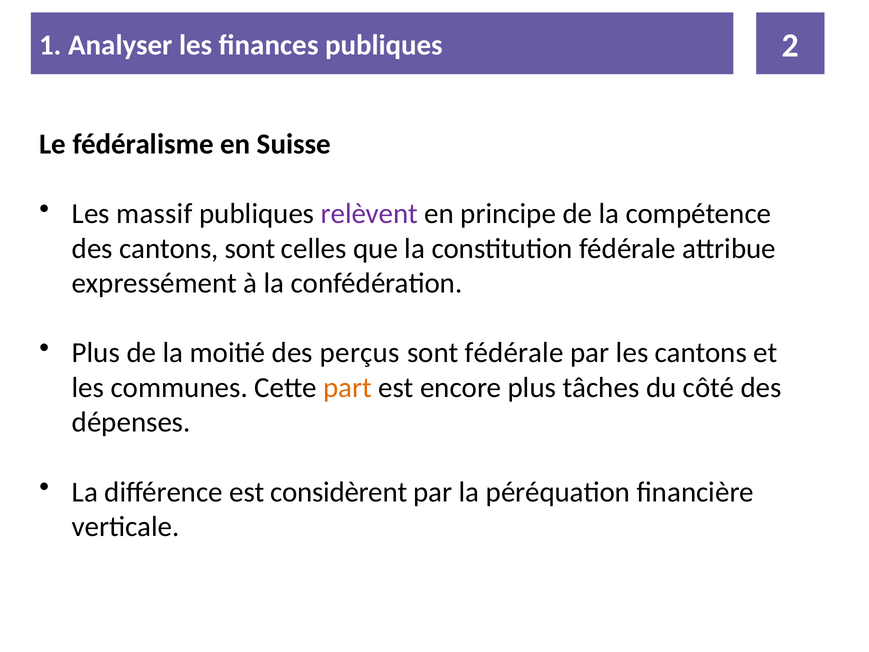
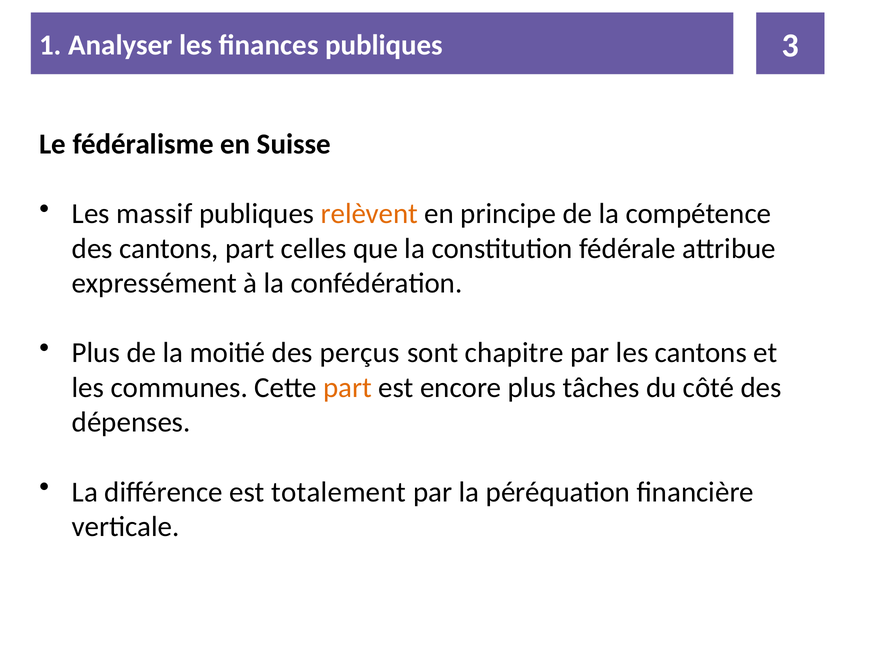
2: 2 -> 3 (790, 46)
relèvent colour: purple -> orange (369, 214)
cantons sont: sont -> part (250, 248)
sont fédérale: fédérale -> chapitre (514, 353)
considèrent: considèrent -> totalement (339, 492)
